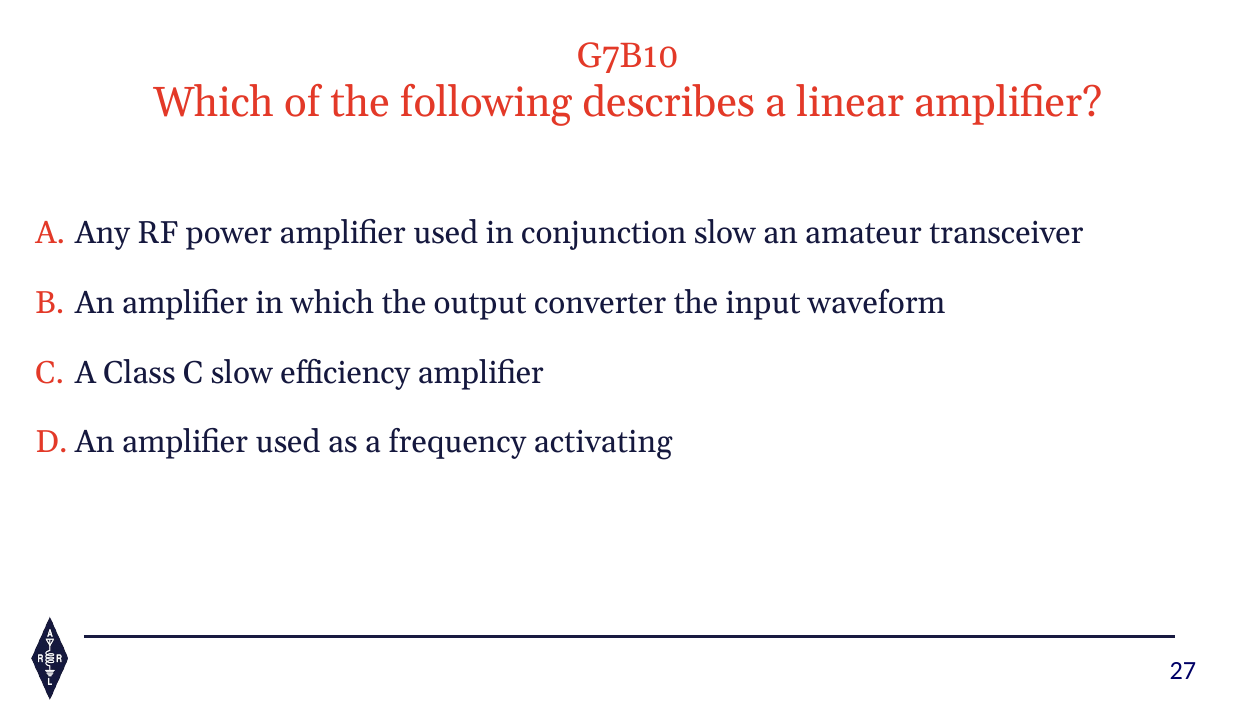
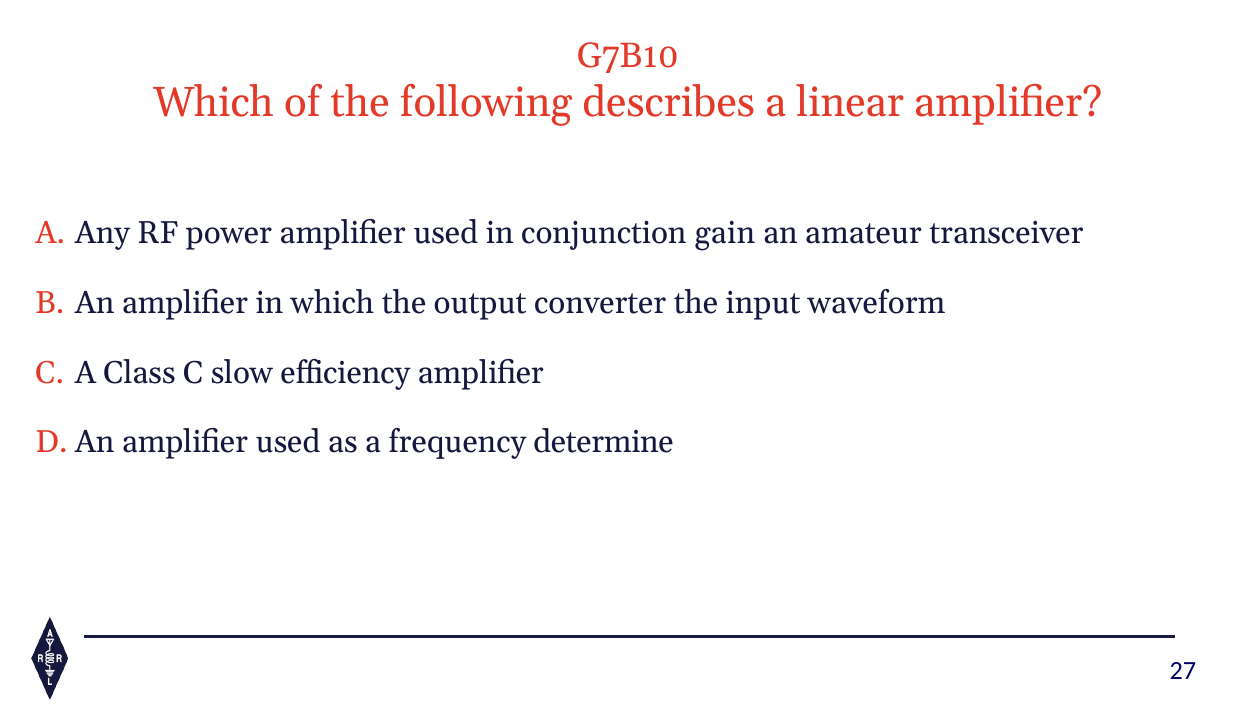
conjunction slow: slow -> gain (725, 233)
activating: activating -> determine (603, 443)
